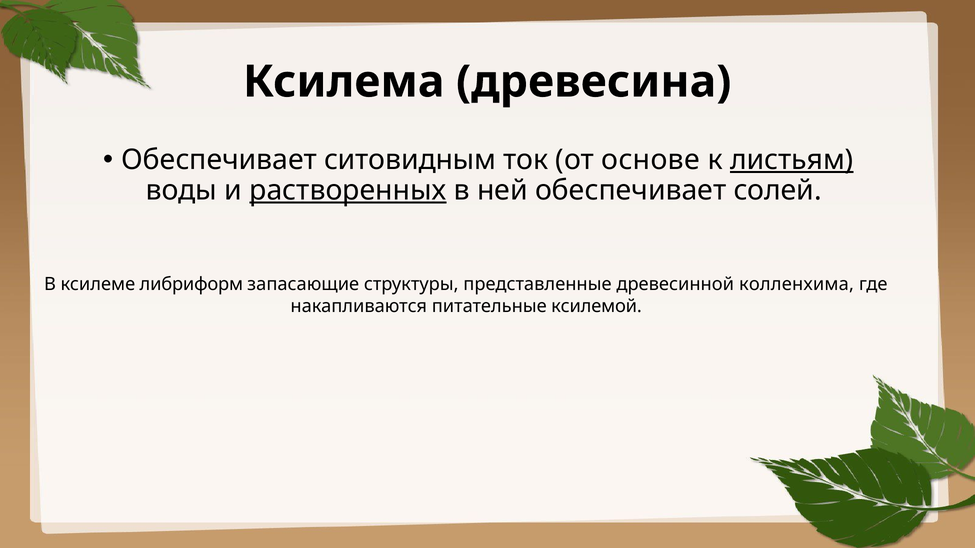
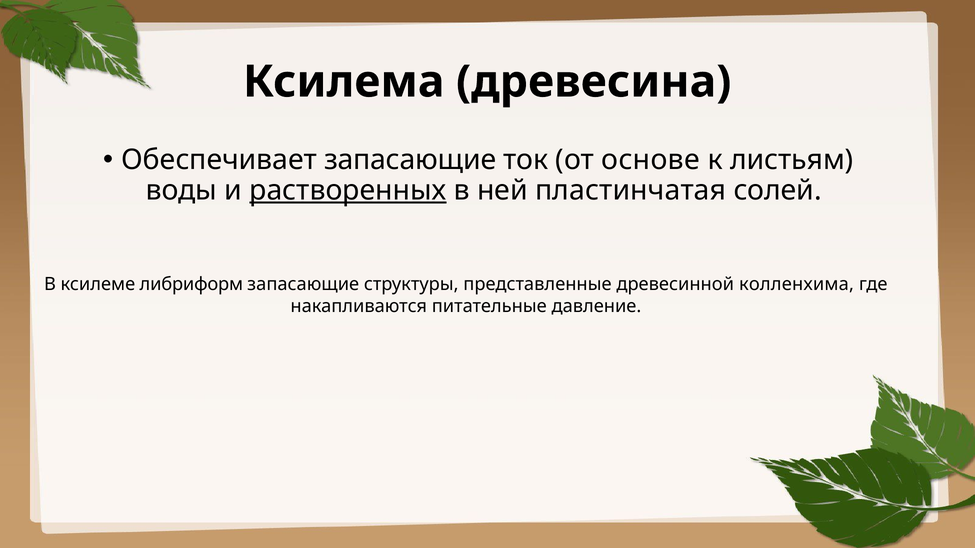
Обеспечивает ситовидным: ситовидным -> запасающие (410, 160)
листьям underline: present -> none (792, 160)
ней обеспечивает: обеспечивает -> пластинчатая (631, 191)
ксилемой: ксилемой -> давление (596, 307)
